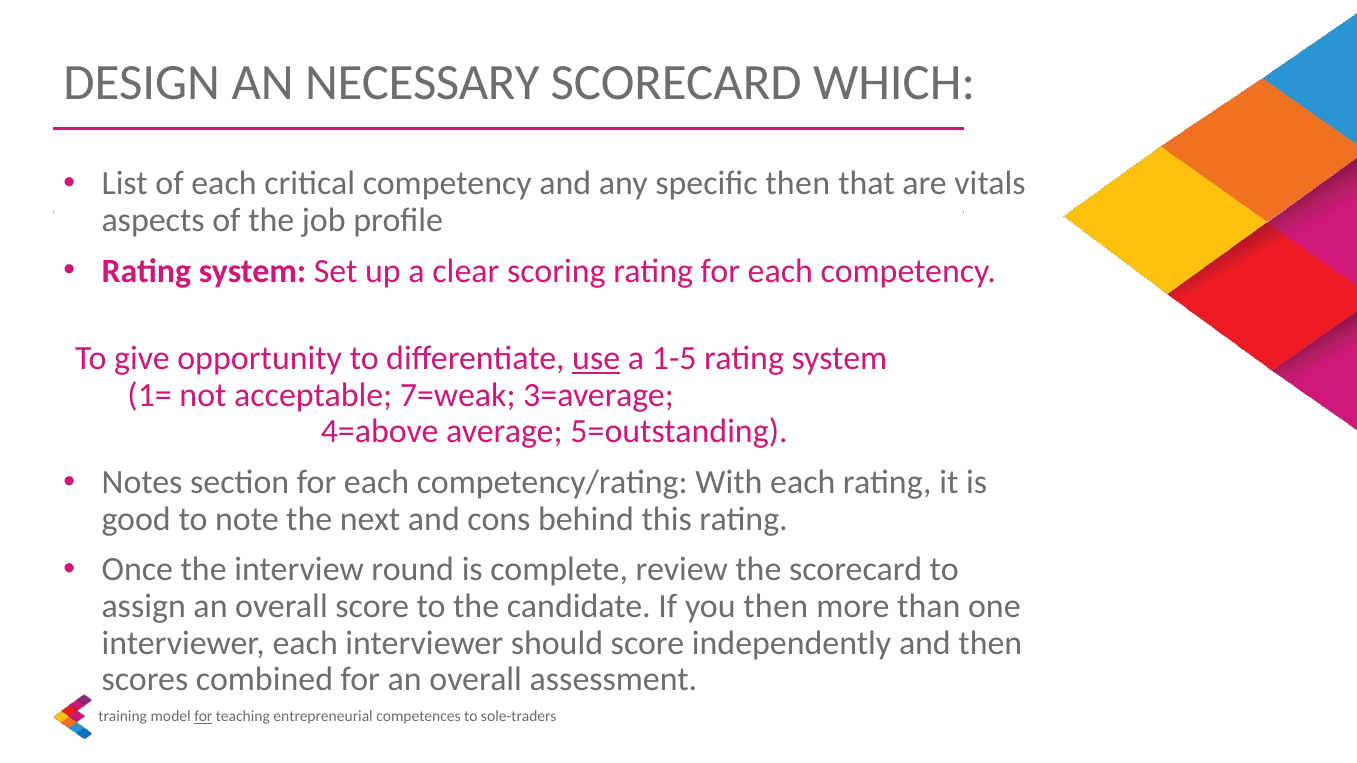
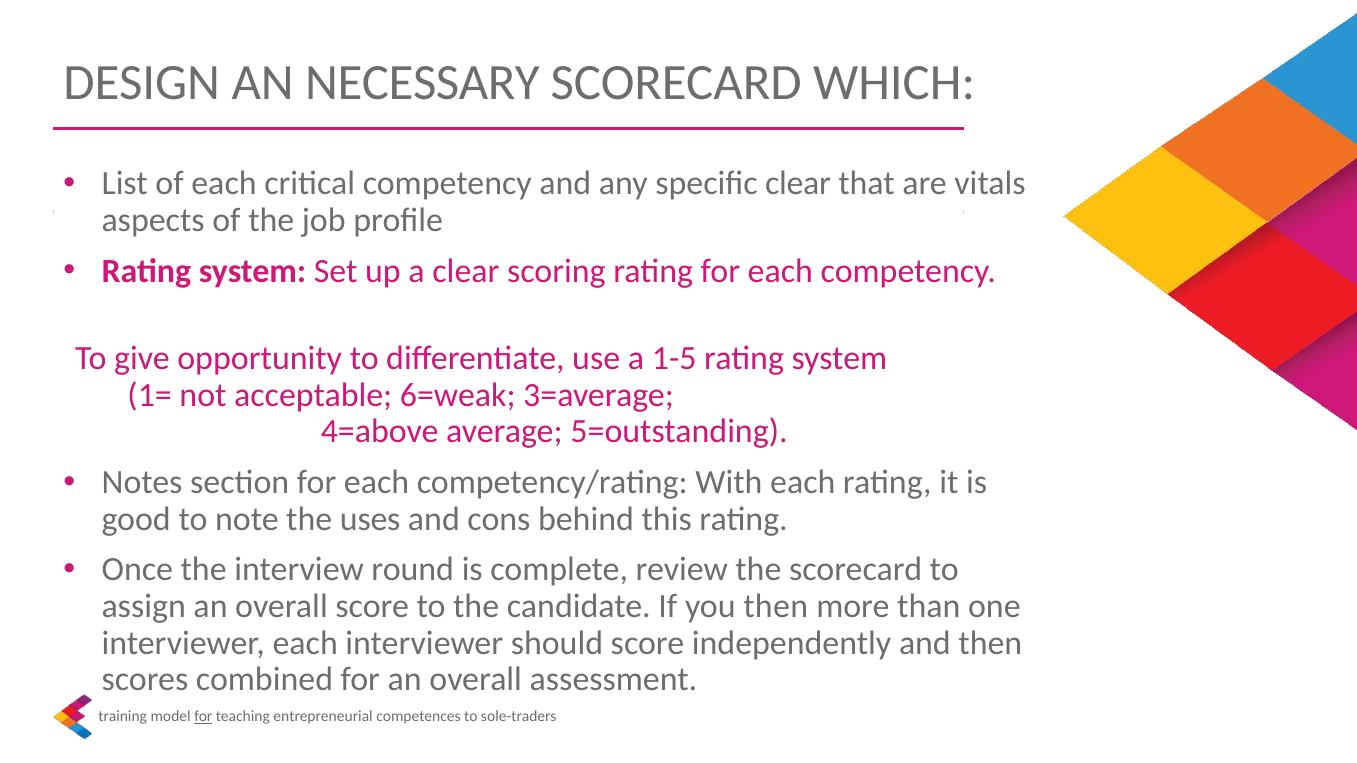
specific then: then -> clear (798, 184)
use underline: present -> none (596, 358)
7=weak: 7=weak -> 6=weak (458, 395)
next: next -> uses (370, 519)
